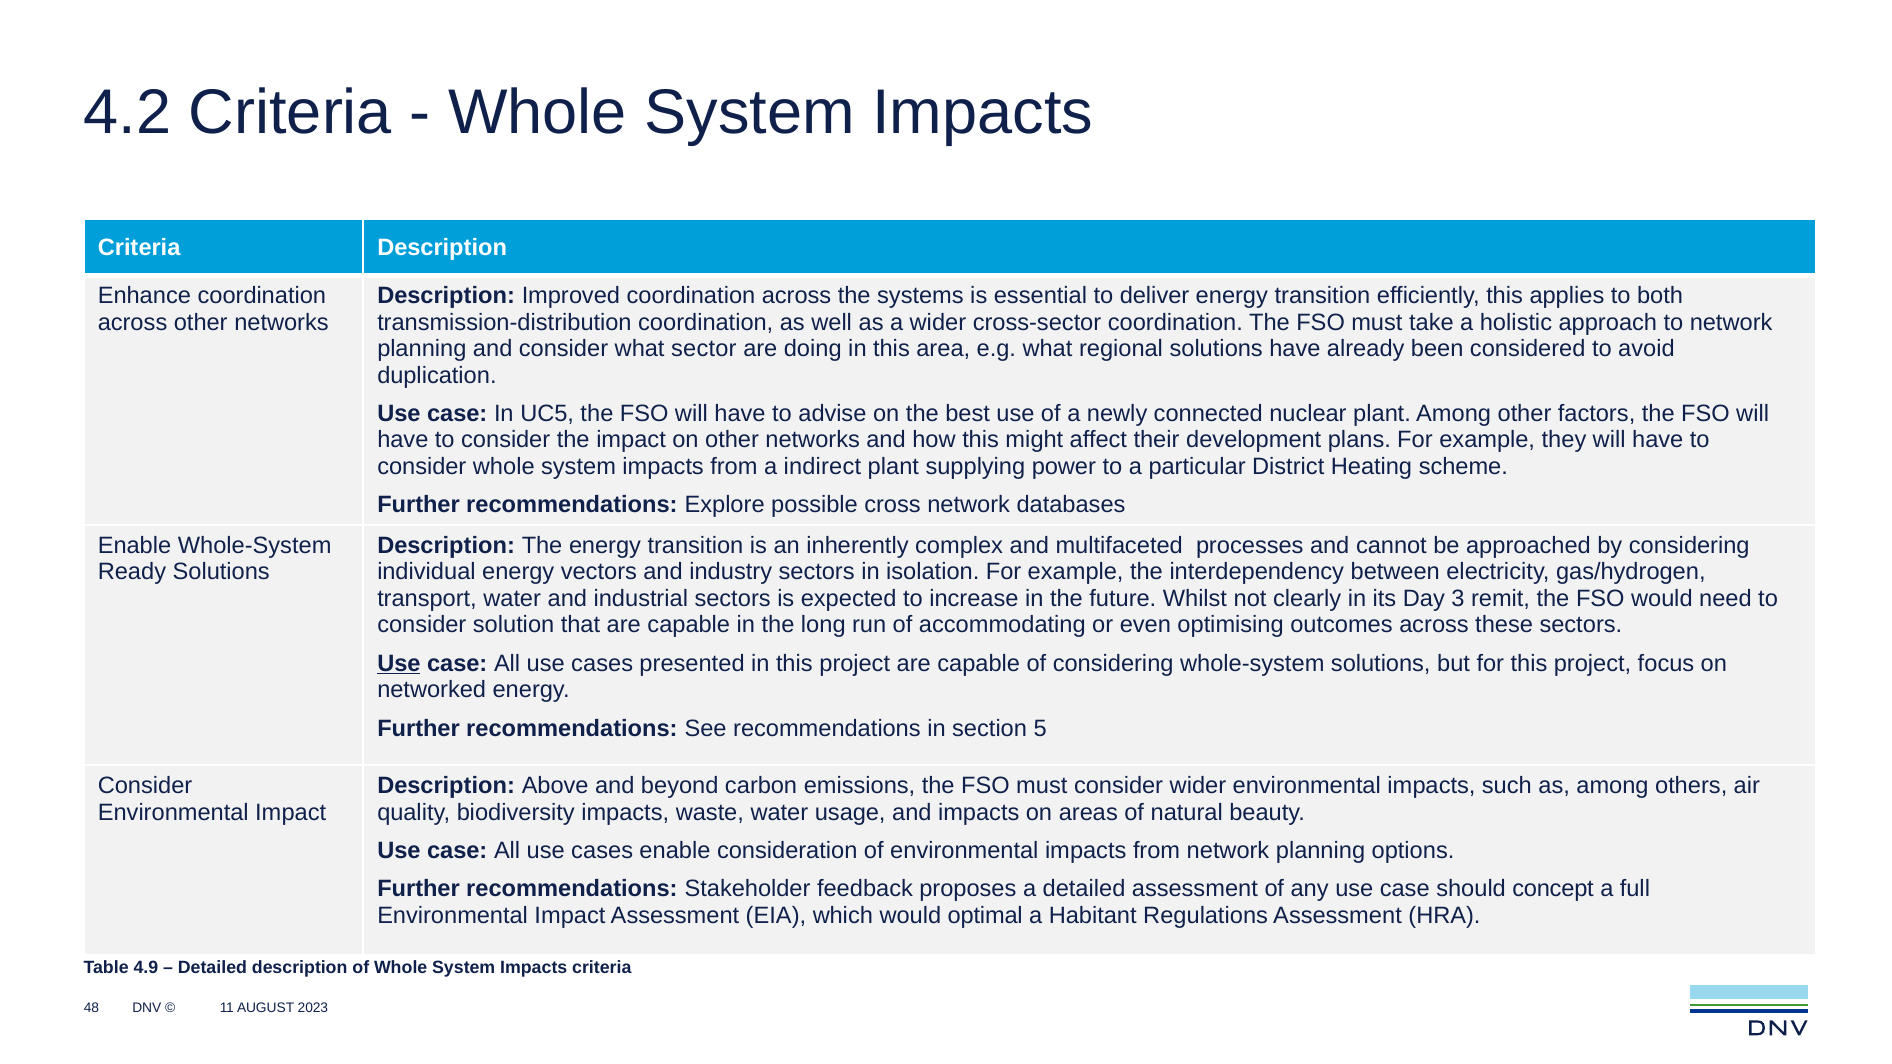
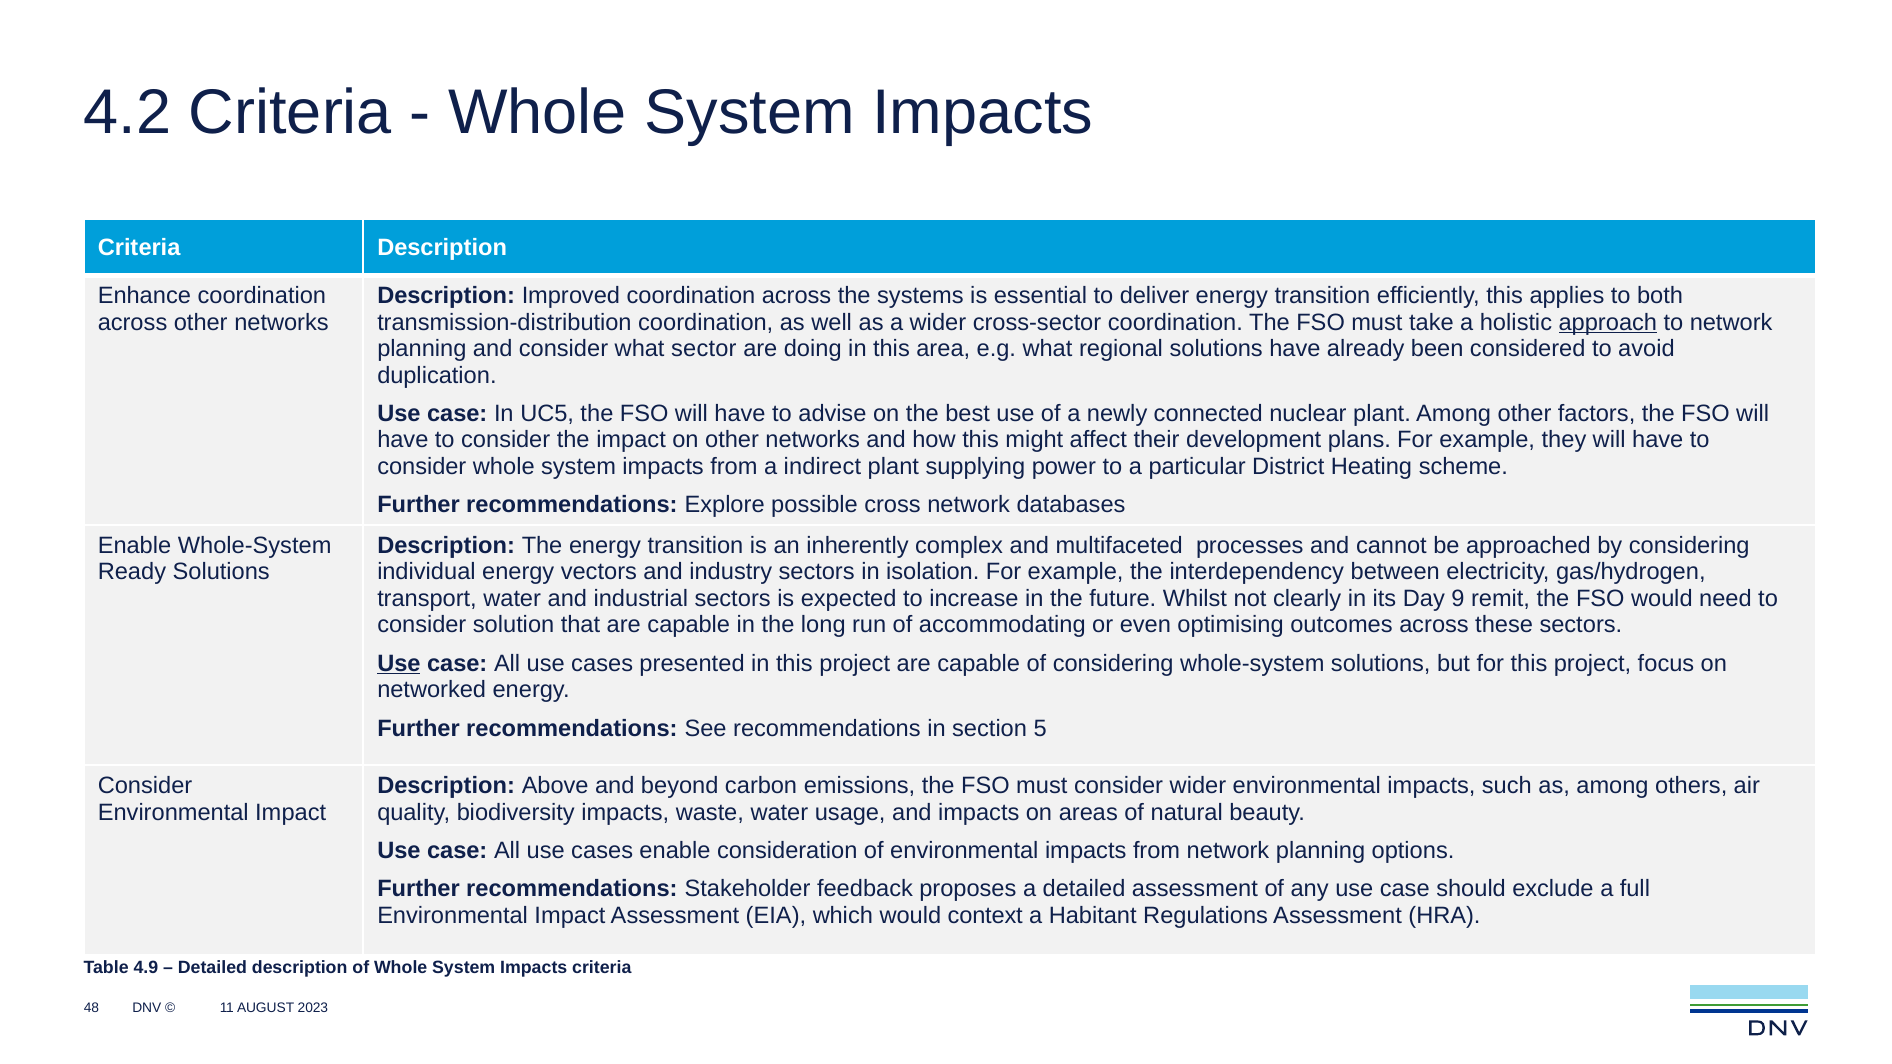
approach underline: none -> present (1608, 323)
3: 3 -> 9 (1458, 599)
concept: concept -> exclude (1553, 889)
optimal: optimal -> context (985, 916)
